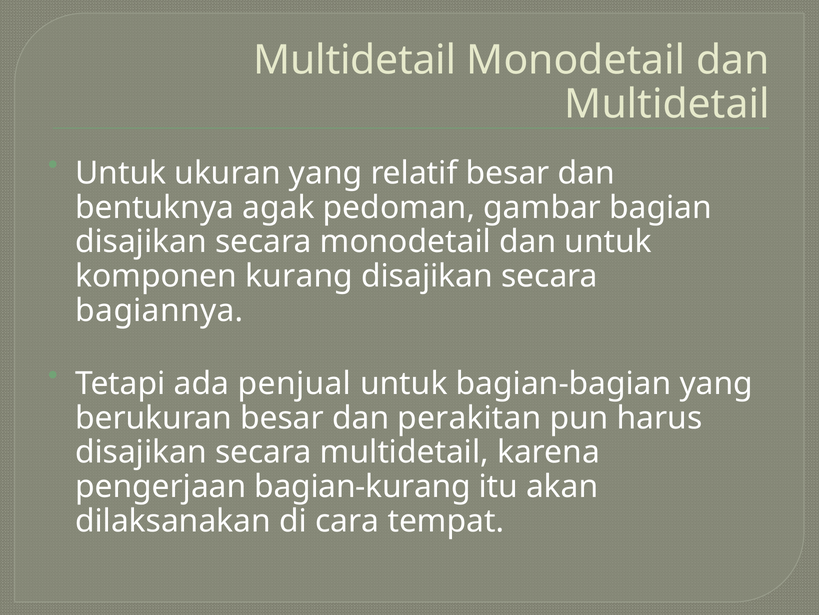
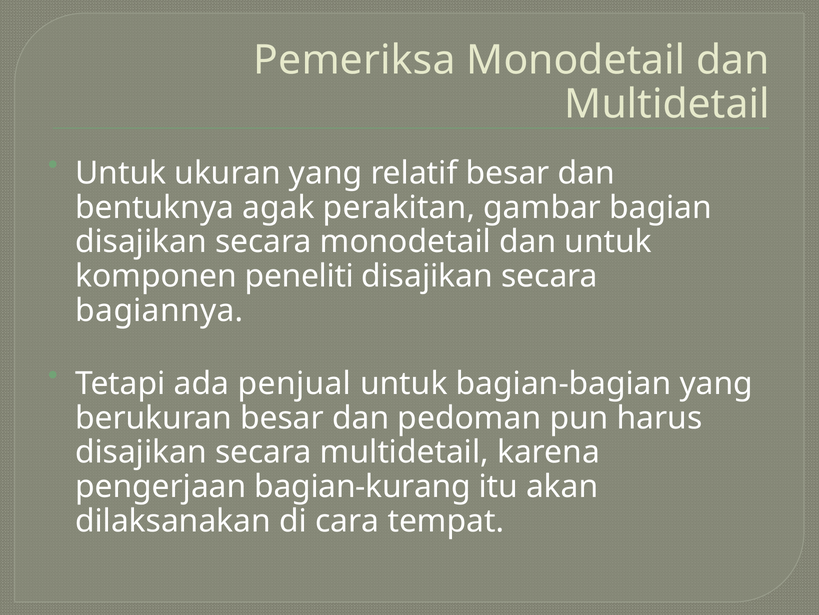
Multidetail: Multidetail -> Pemeriksa (355, 60)
pedoman: pedoman -> perakitan (399, 207)
kurang: kurang -> peneliti (299, 276)
perakitan: perakitan -> pedoman (469, 417)
